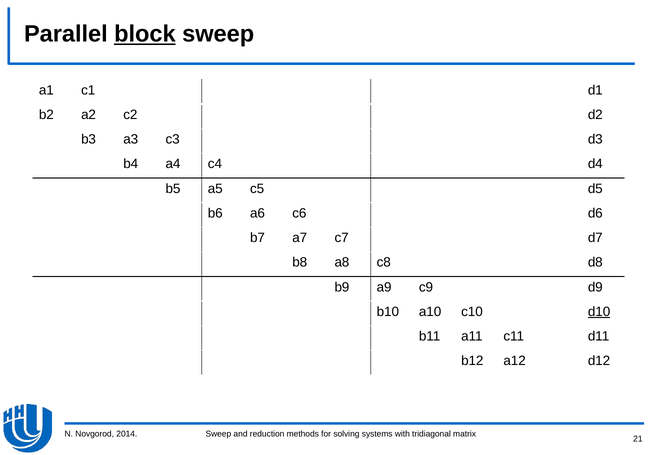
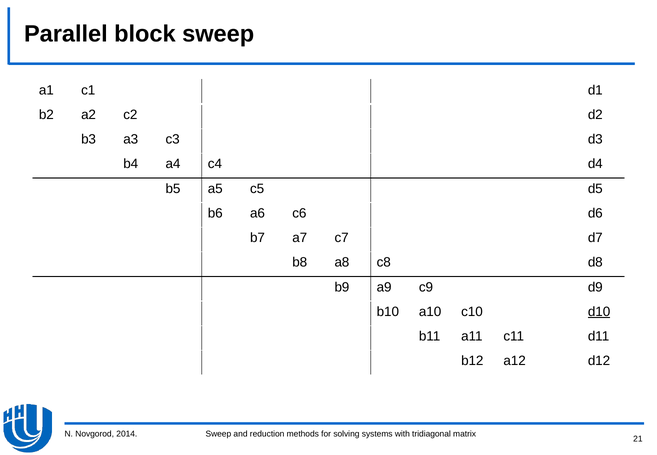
block underline: present -> none (145, 34)
